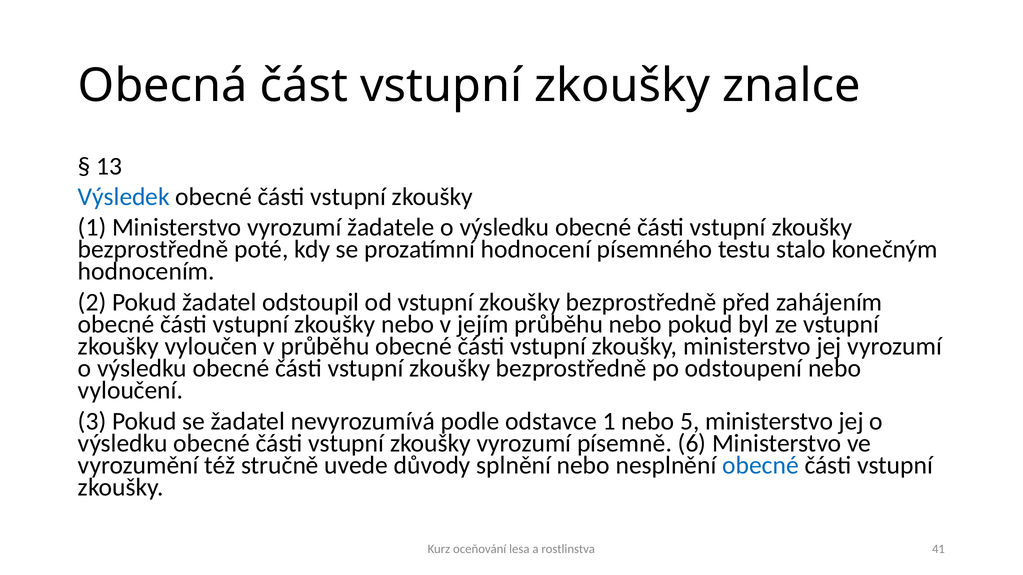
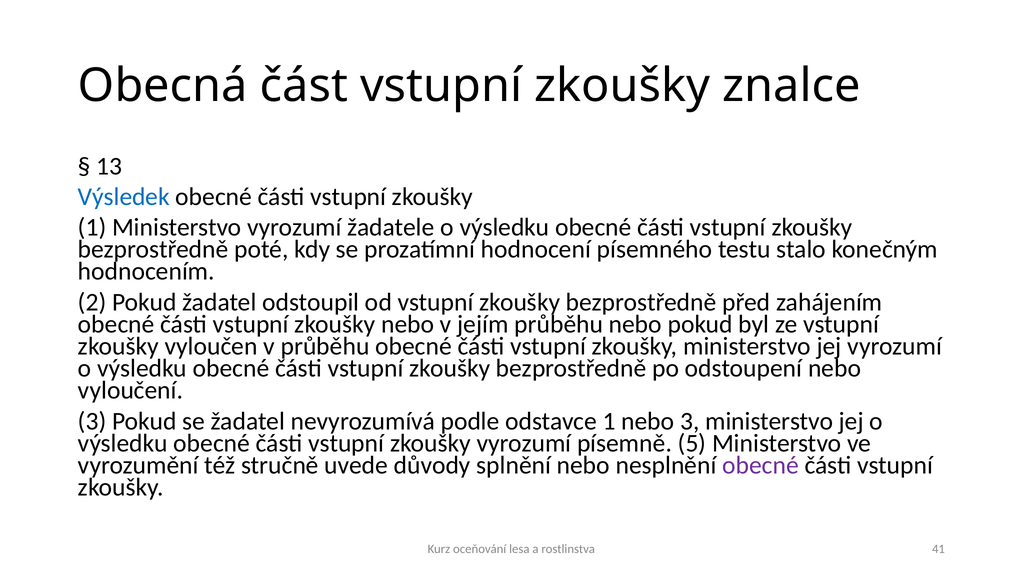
nebo 5: 5 -> 3 (690, 421)
6: 6 -> 5 (692, 444)
obecné colour: blue -> purple (761, 466)
